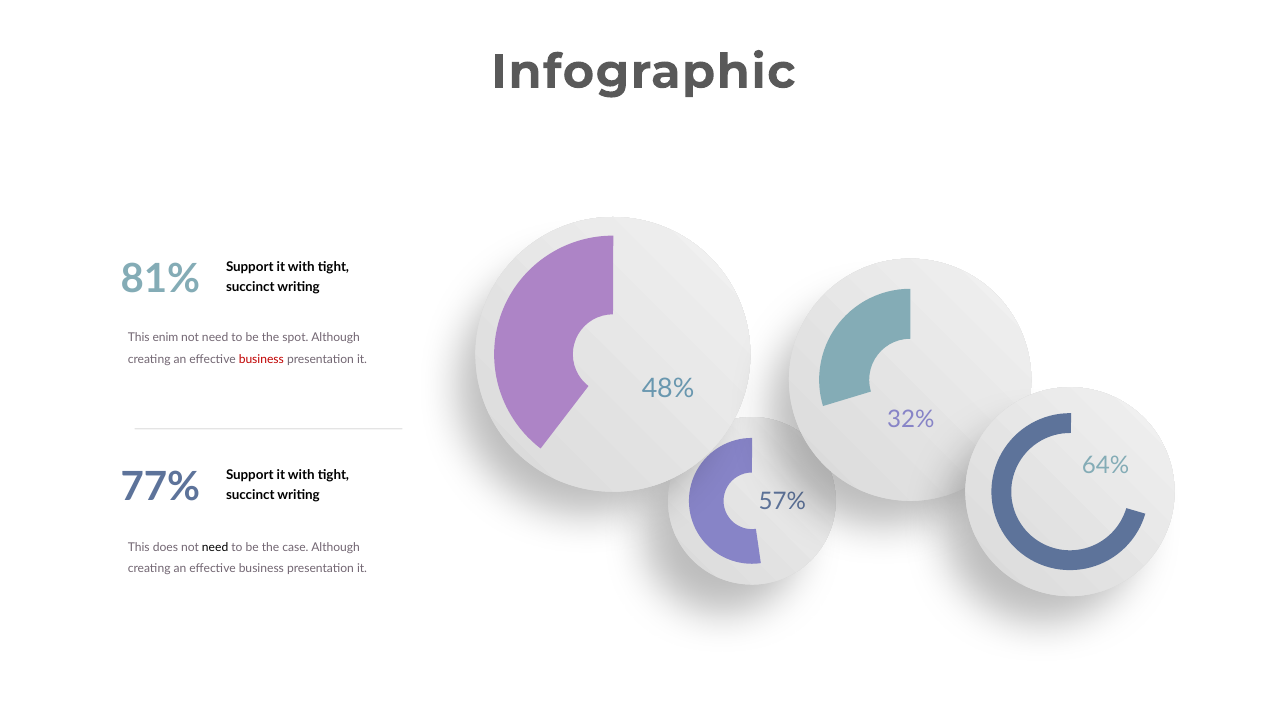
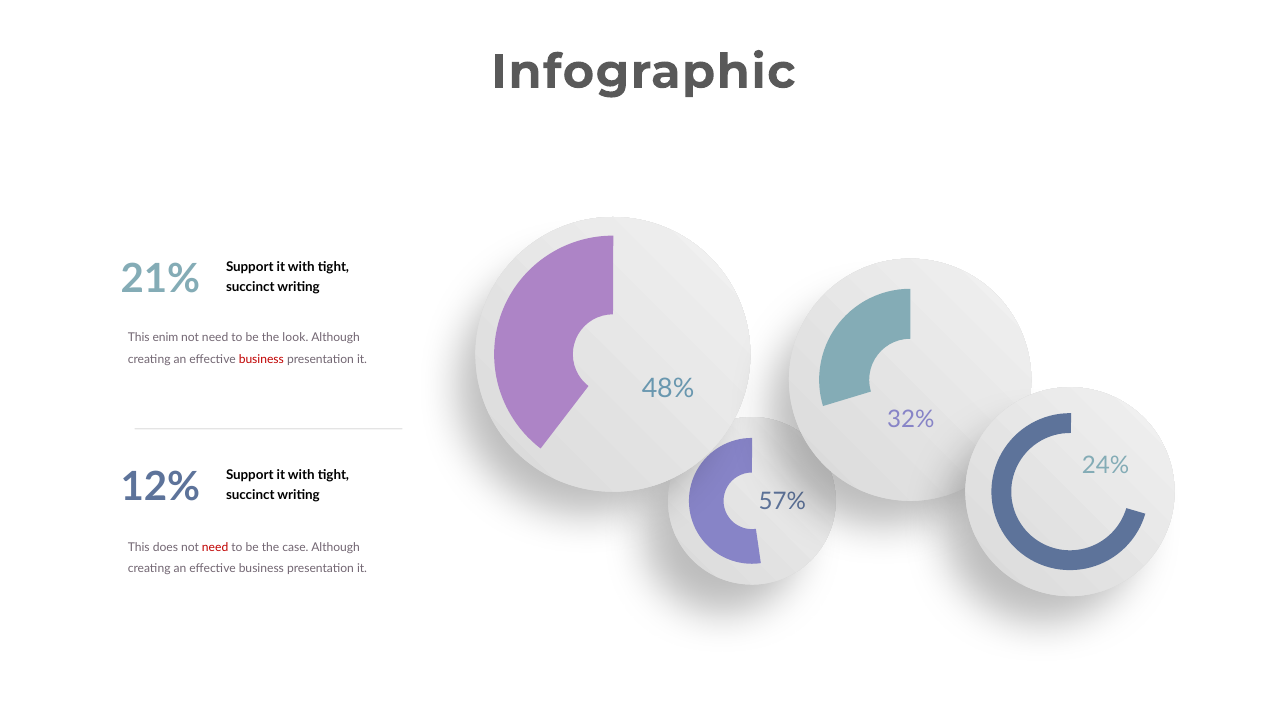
81%: 81% -> 21% (160, 280)
spot: spot -> look (295, 338)
64%: 64% -> 24% (1106, 466)
77%: 77% -> 12% (160, 488)
need colour: black -> red (215, 547)
